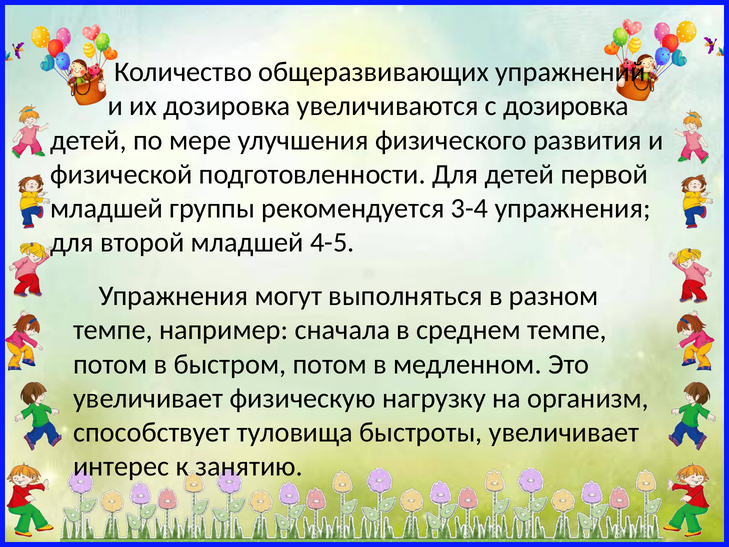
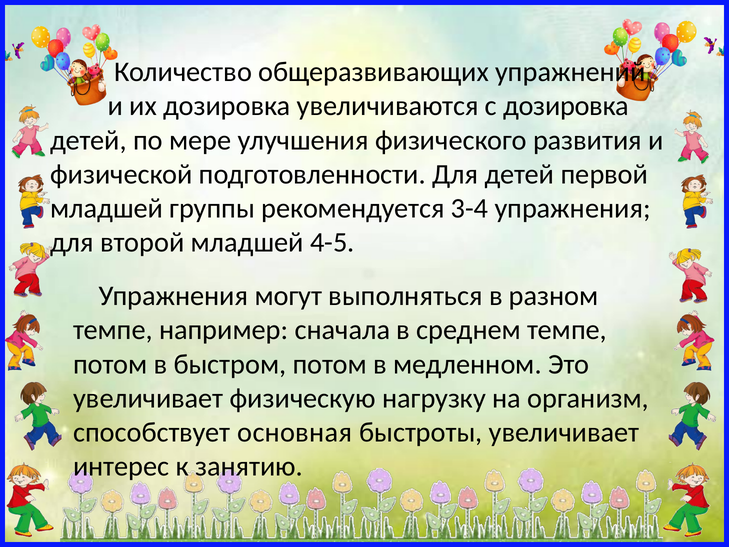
туловища: туловища -> основная (295, 432)
